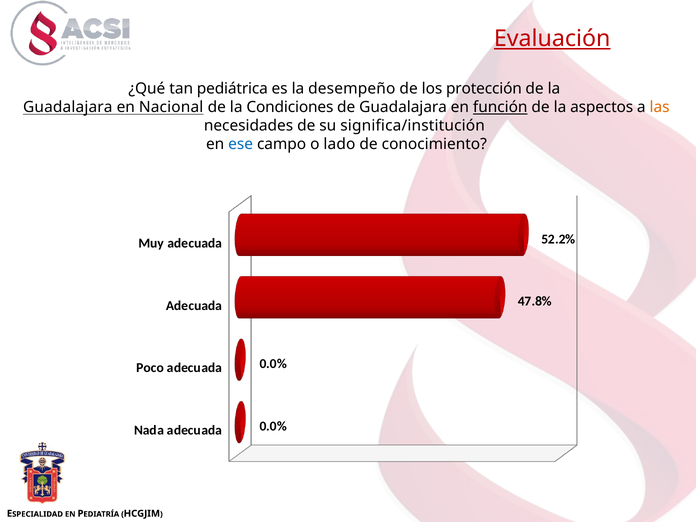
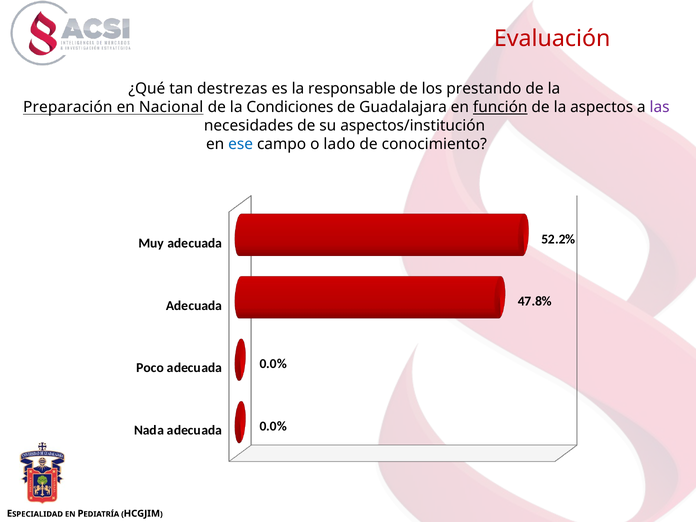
Evaluación underline: present -> none (552, 39)
pediátrica: pediátrica -> destrezas (232, 89)
desempeño: desempeño -> responsable (352, 89)
protección: protección -> prestando (484, 89)
Guadalajara: Guadalajara -> Preparación (68, 107)
las colour: orange -> purple (660, 107)
significa/institución: significa/institución -> aspectos/institución (413, 126)
